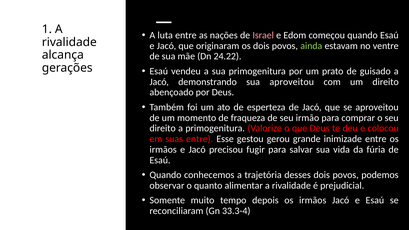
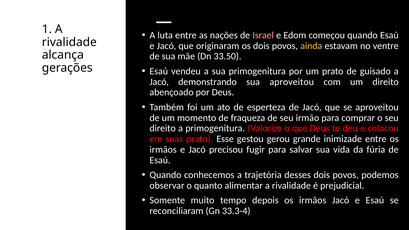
ainda colour: light green -> yellow (311, 46)
24.22: 24.22 -> 33.50 (228, 56)
suas entre: entre -> prato (200, 139)
